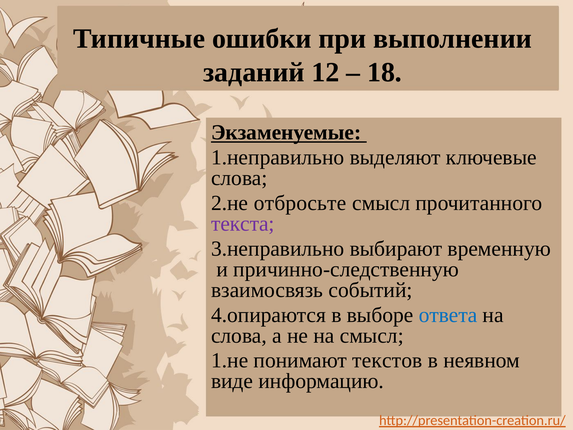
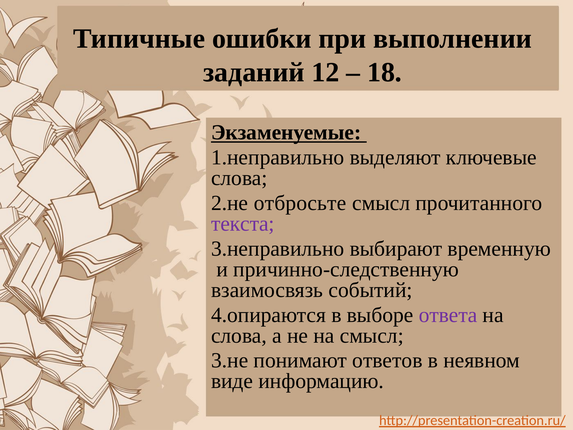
ответа colour: blue -> purple (448, 315)
1.не: 1.не -> 3.не (230, 360)
текстов: текстов -> ответов (387, 360)
